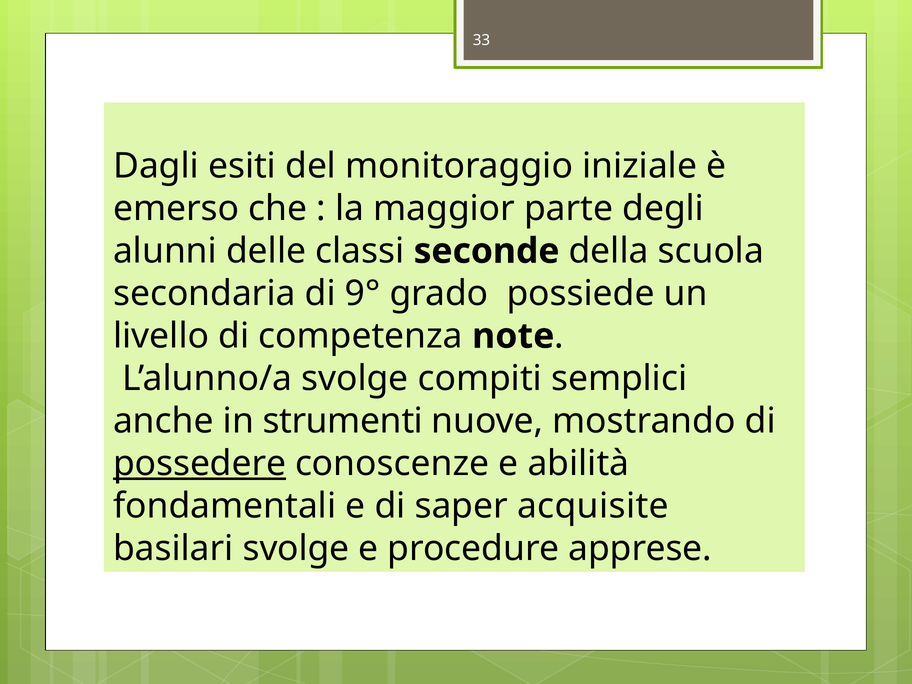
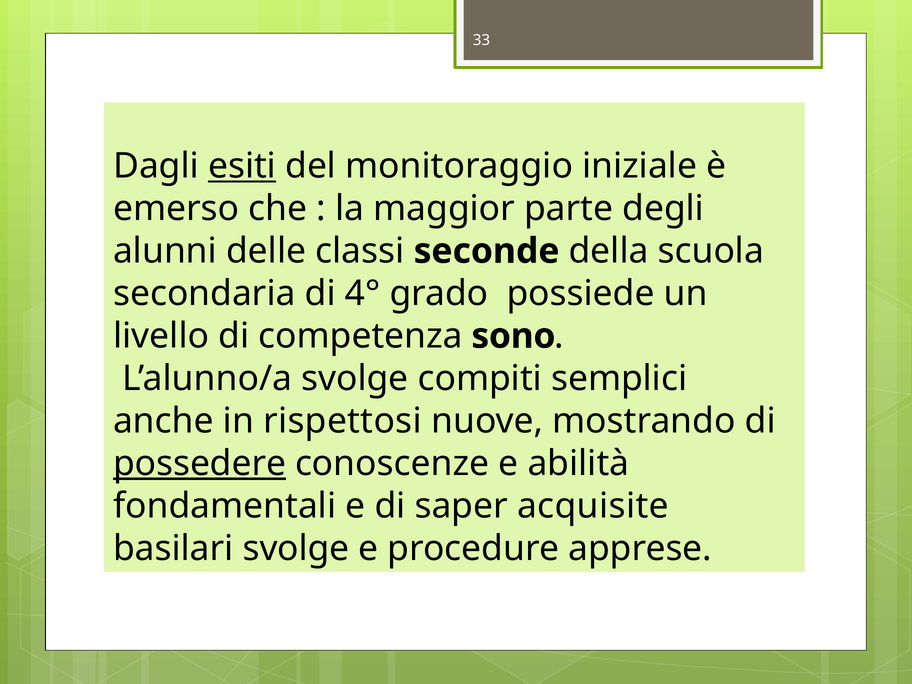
esiti underline: none -> present (242, 166)
9°: 9° -> 4° (363, 294)
note: note -> sono (513, 336)
strumenti: strumenti -> rispettosi (343, 421)
